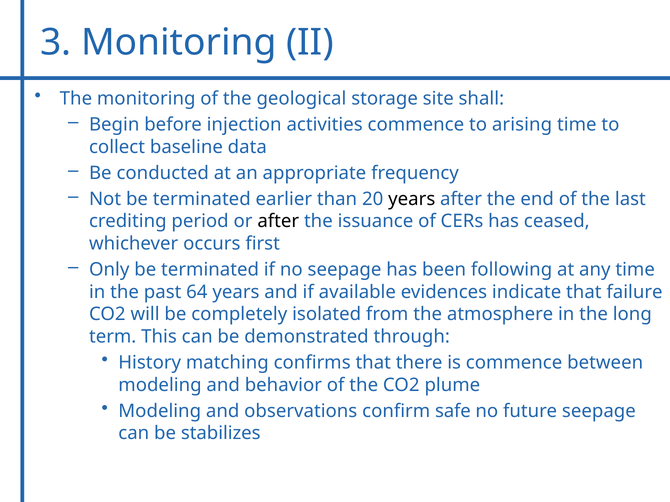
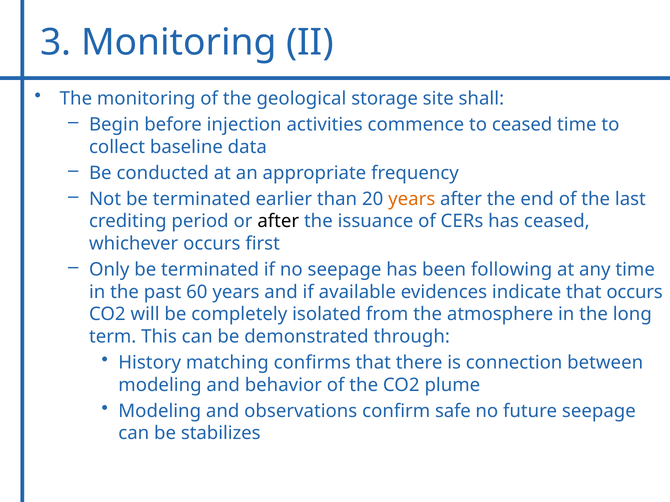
to arising: arising -> ceased (522, 125)
years colour: black -> orange (412, 199)
64: 64 -> 60 (197, 292)
that failure: failure -> occurs (635, 292)
is commence: commence -> connection (514, 363)
